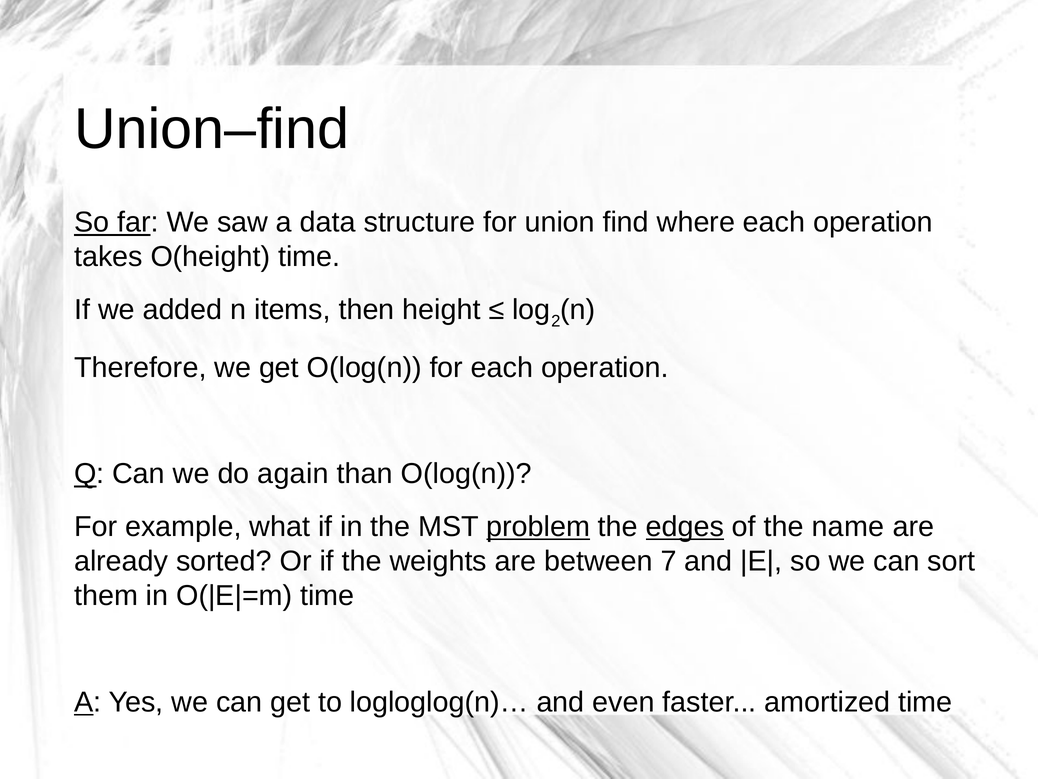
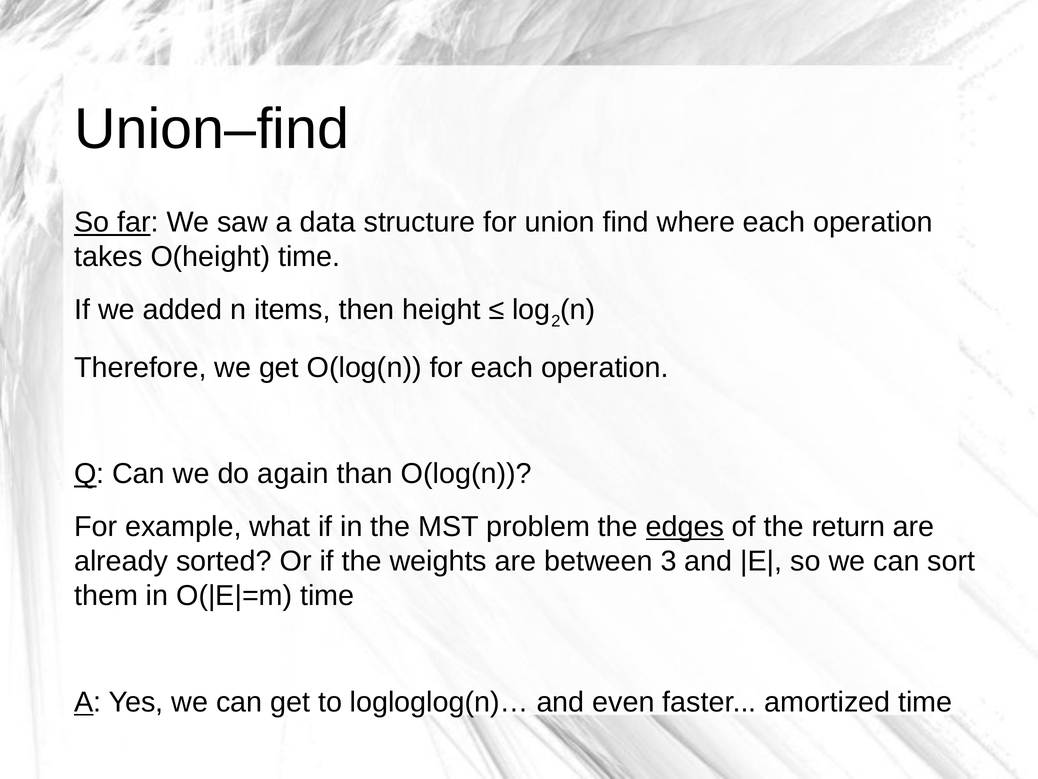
problem underline: present -> none (538, 526)
name: name -> return (848, 526)
7: 7 -> 3 (669, 561)
